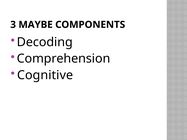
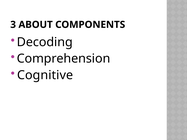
MAYBE: MAYBE -> ABOUT (36, 25)
